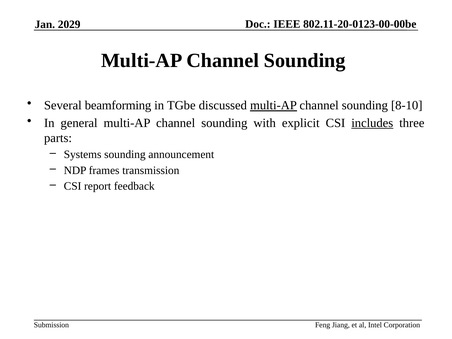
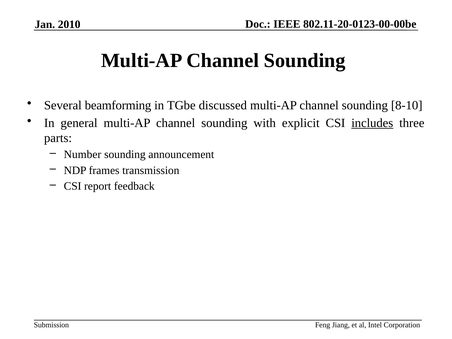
2029: 2029 -> 2010 (69, 24)
multi-AP underline: present -> none (273, 105)
Systems: Systems -> Number (83, 155)
